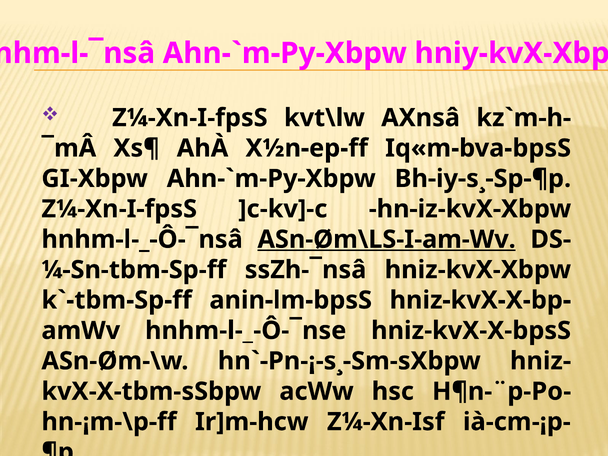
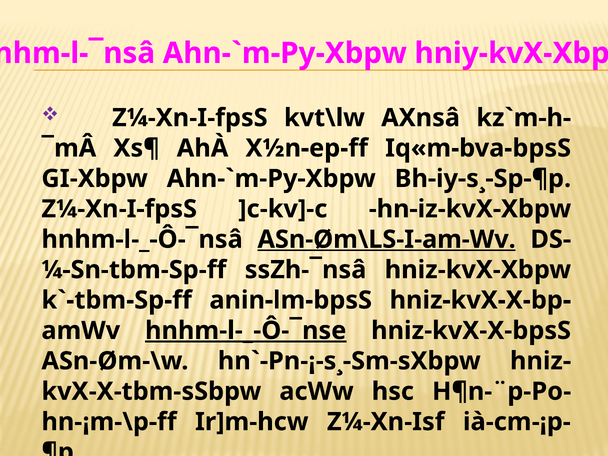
hnhm-l-_-Ô-¯nse underline: none -> present (246, 331)
